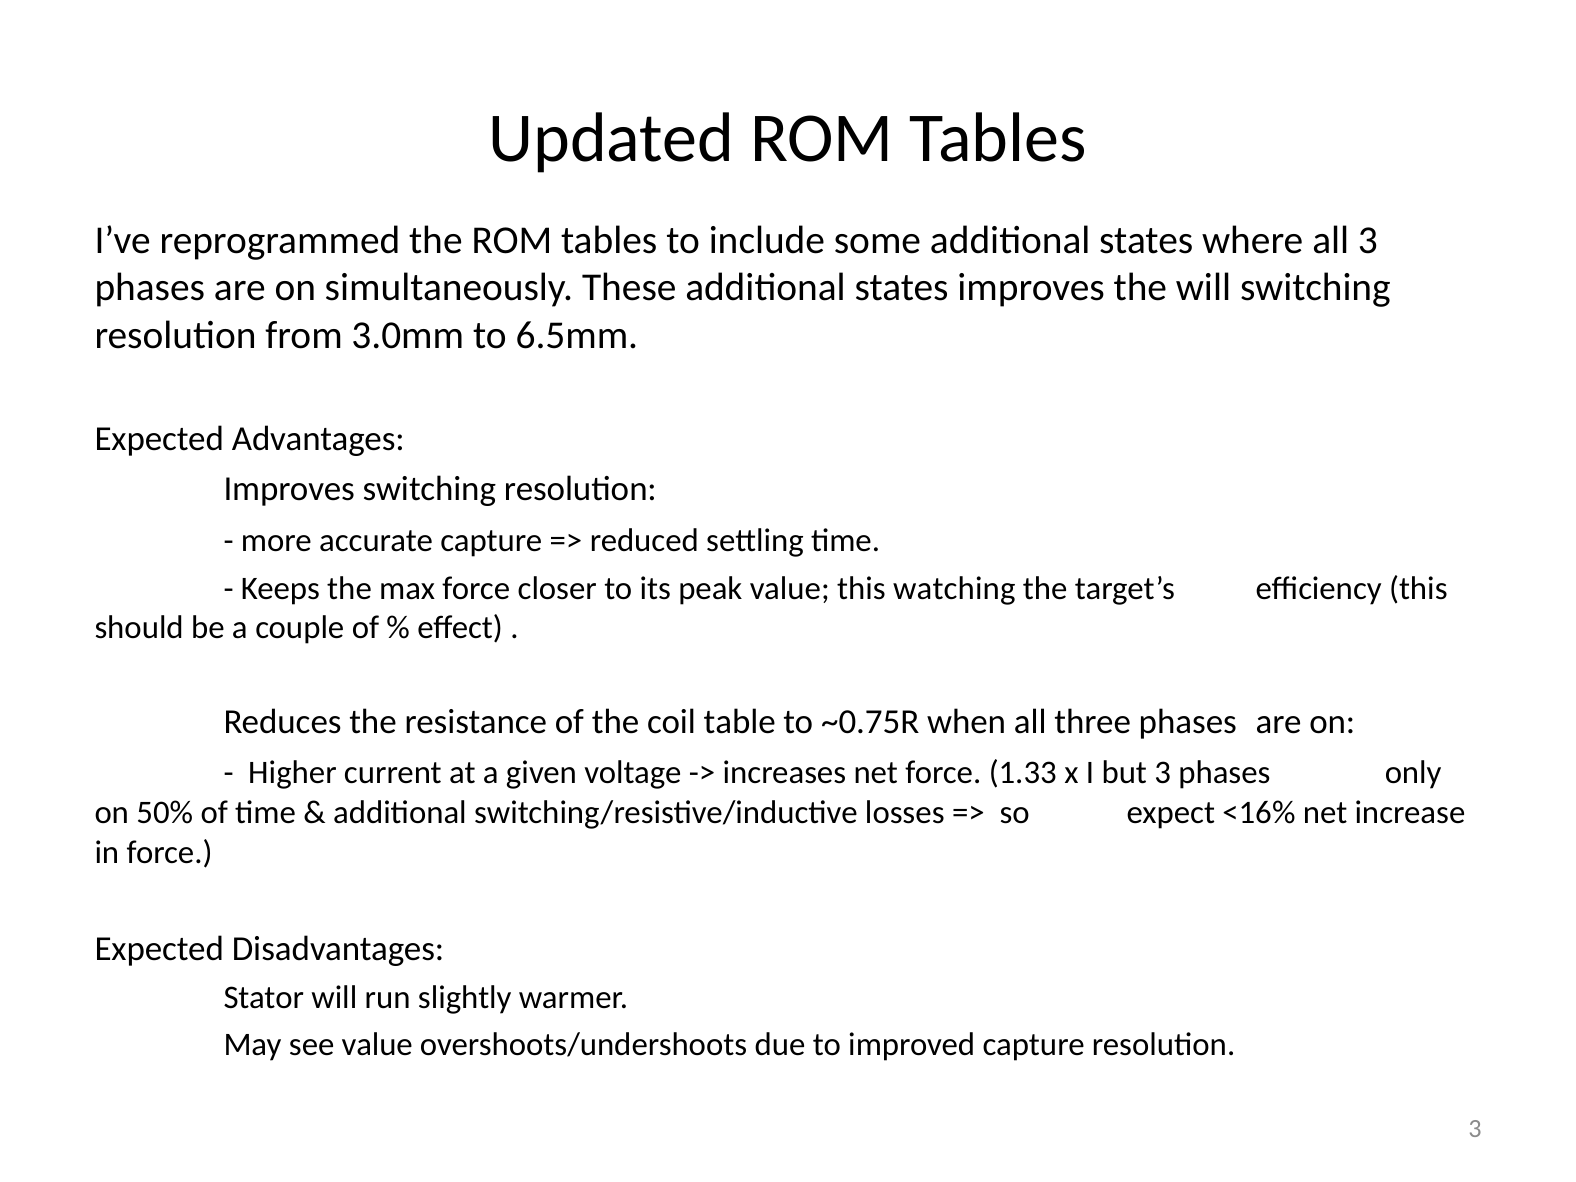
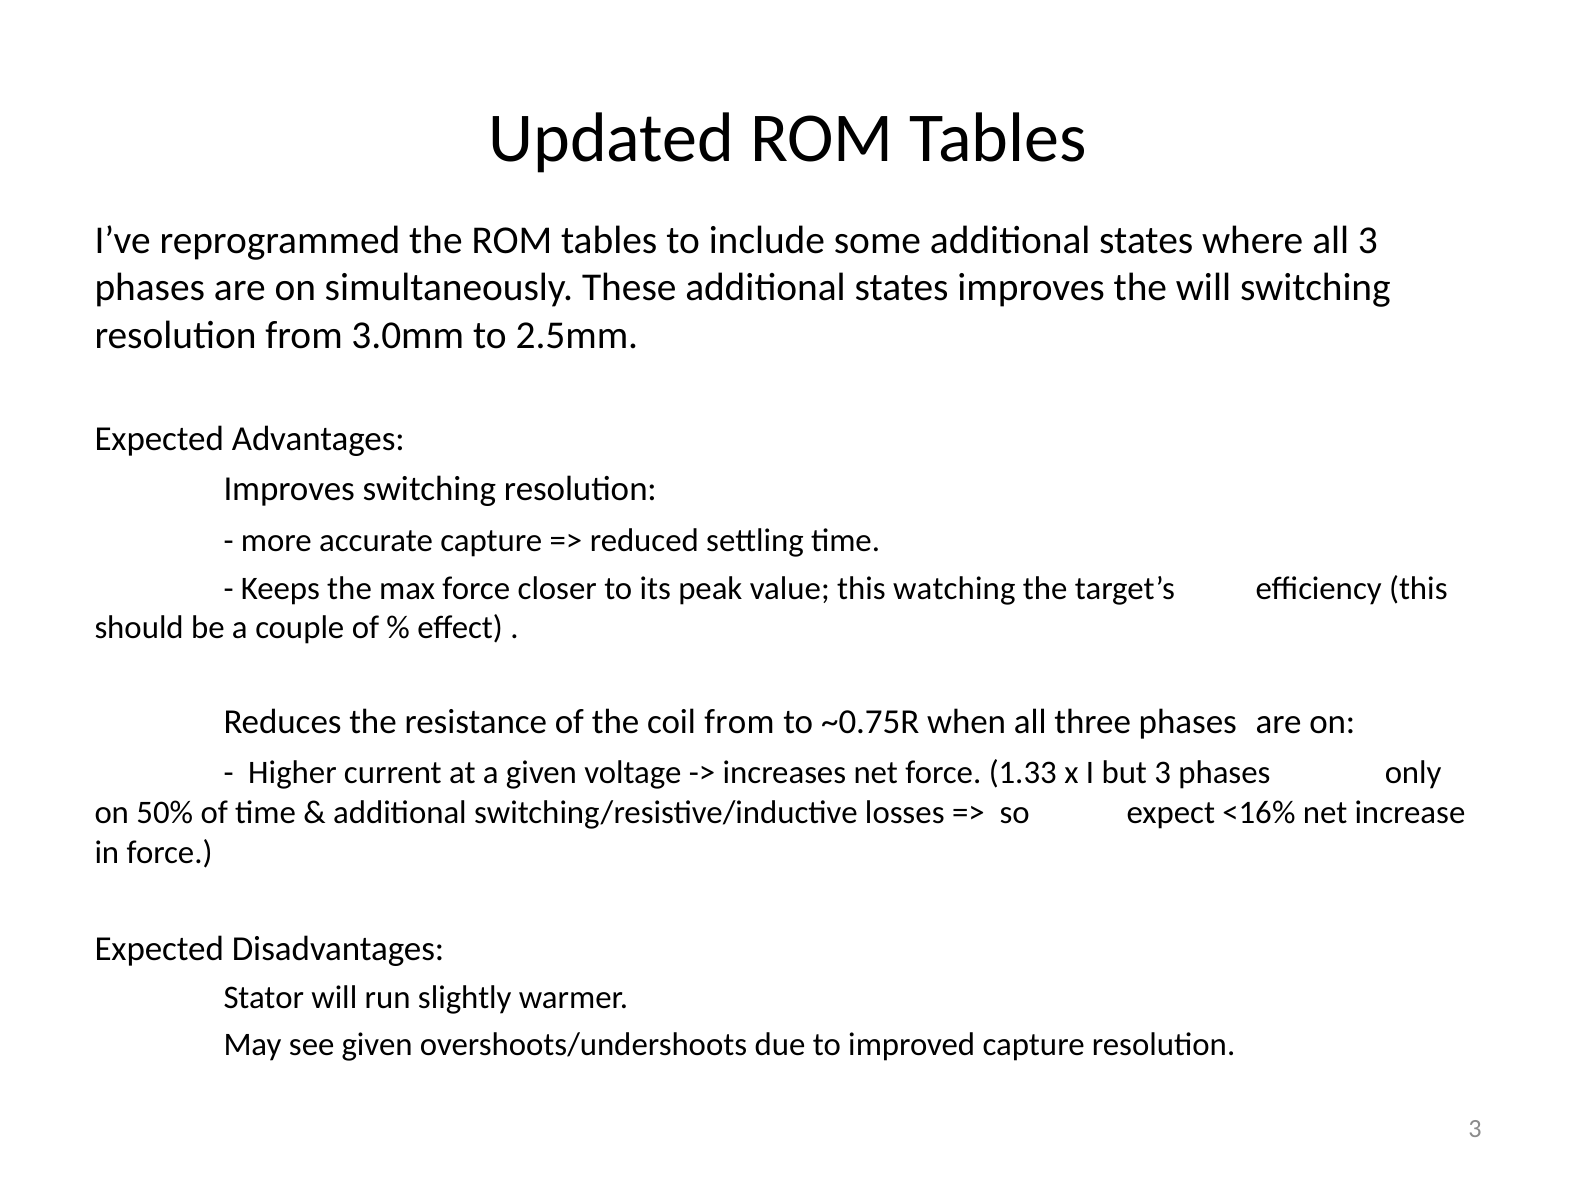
6.5mm: 6.5mm -> 2.5mm (577, 335)
coil table: table -> from (740, 722)
see value: value -> given (377, 1045)
